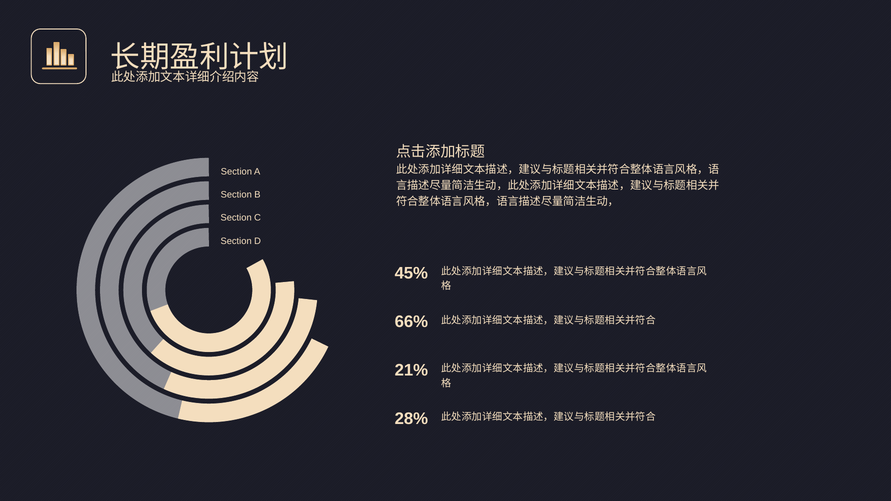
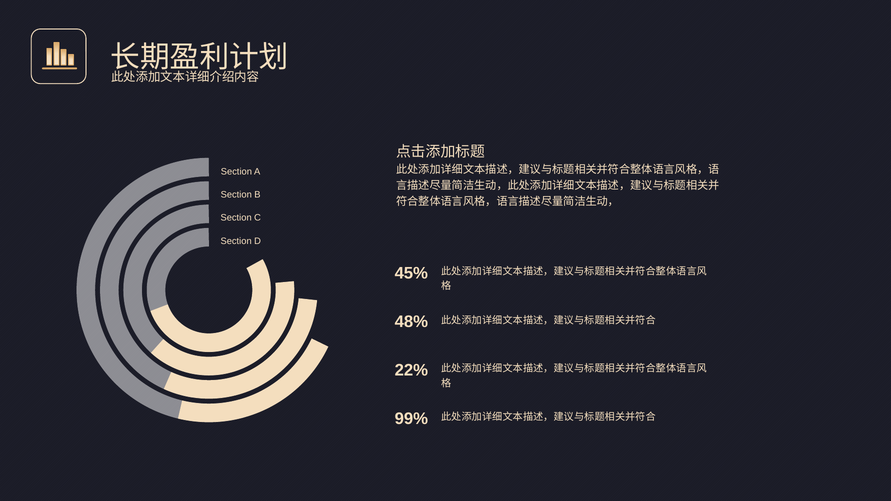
66%: 66% -> 48% (411, 322)
21%: 21% -> 22% (411, 371)
28%: 28% -> 99% (411, 419)
